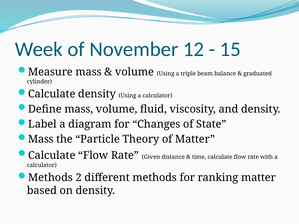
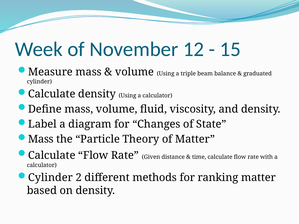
Methods: Methods -> Cylinder (50, 178)
